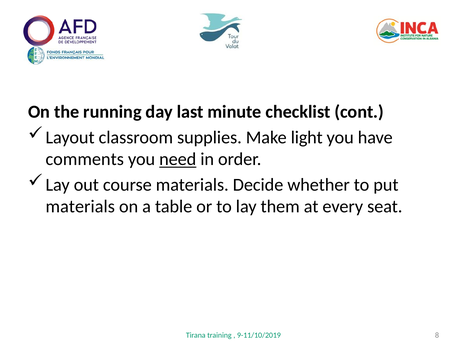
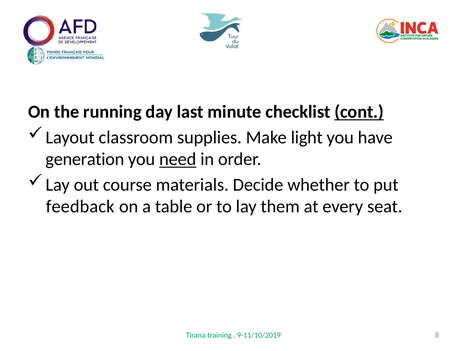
cont underline: none -> present (359, 112)
comments: comments -> generation (85, 159)
materials: materials -> feedback (80, 206)
